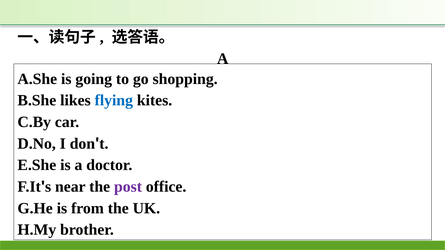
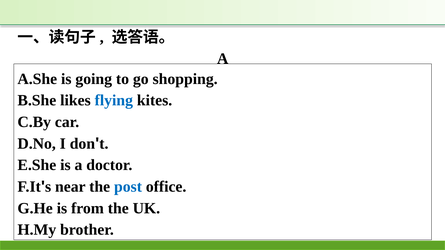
post colour: purple -> blue (128, 187)
